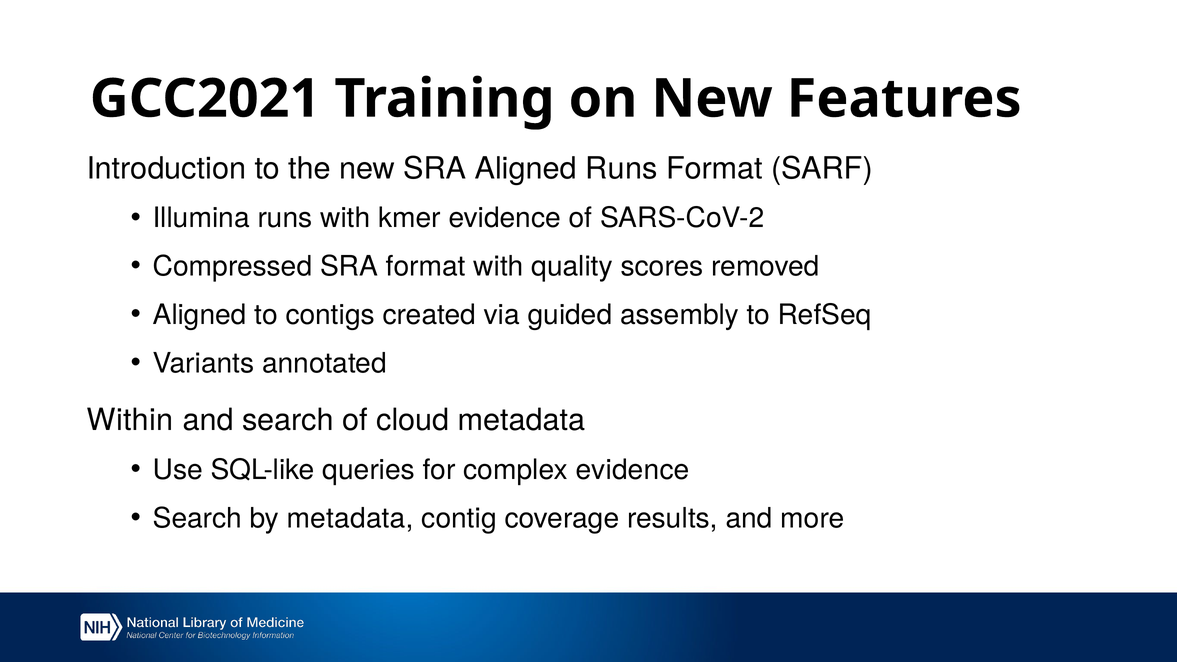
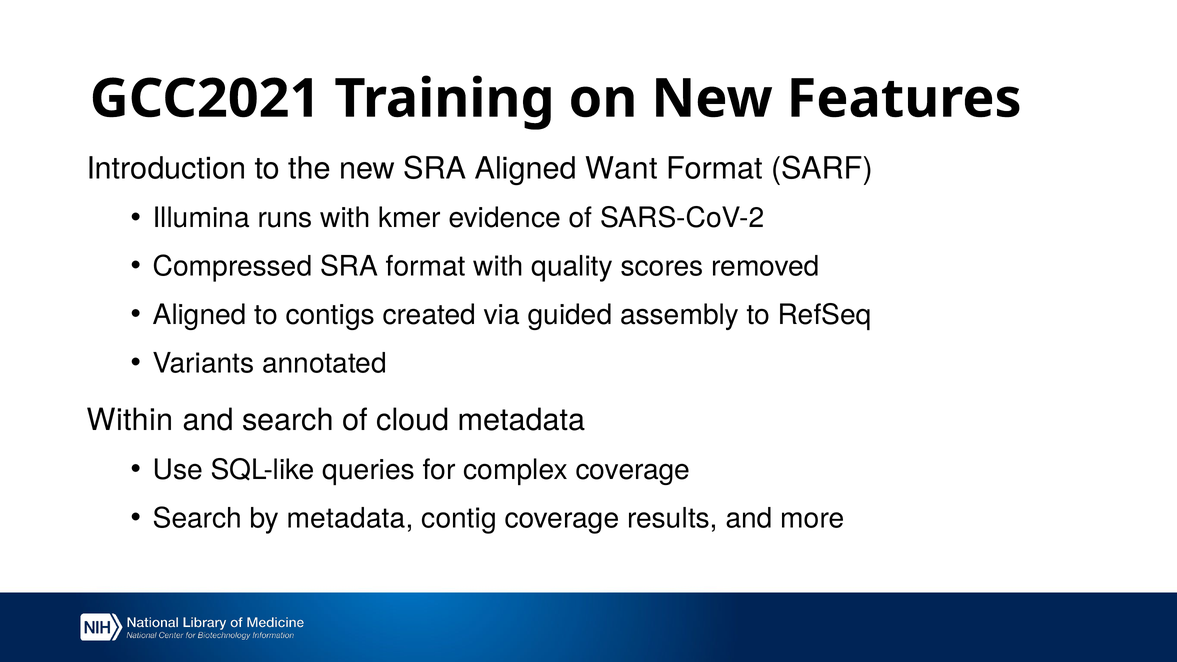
Aligned Runs: Runs -> Want (621, 168)
complex evidence: evidence -> coverage (633, 470)
